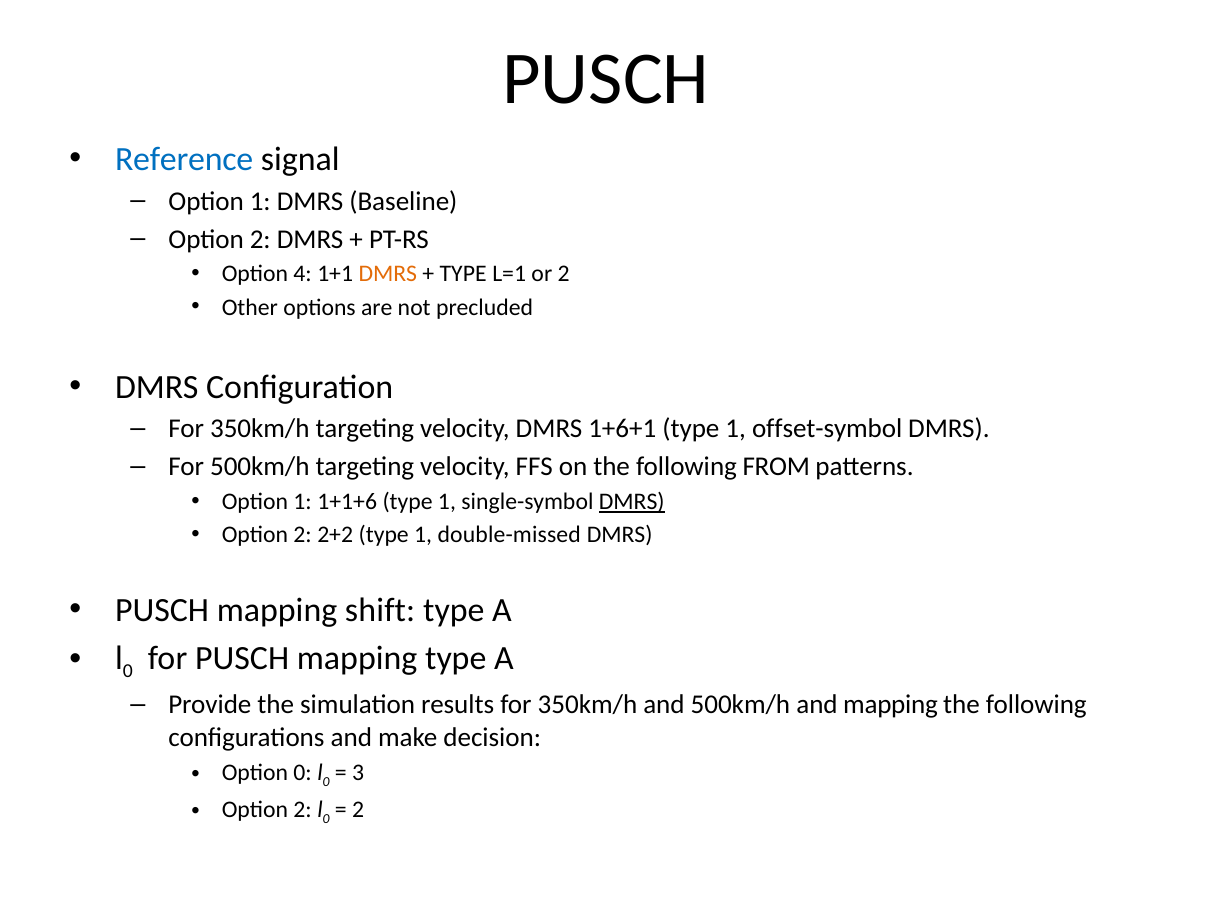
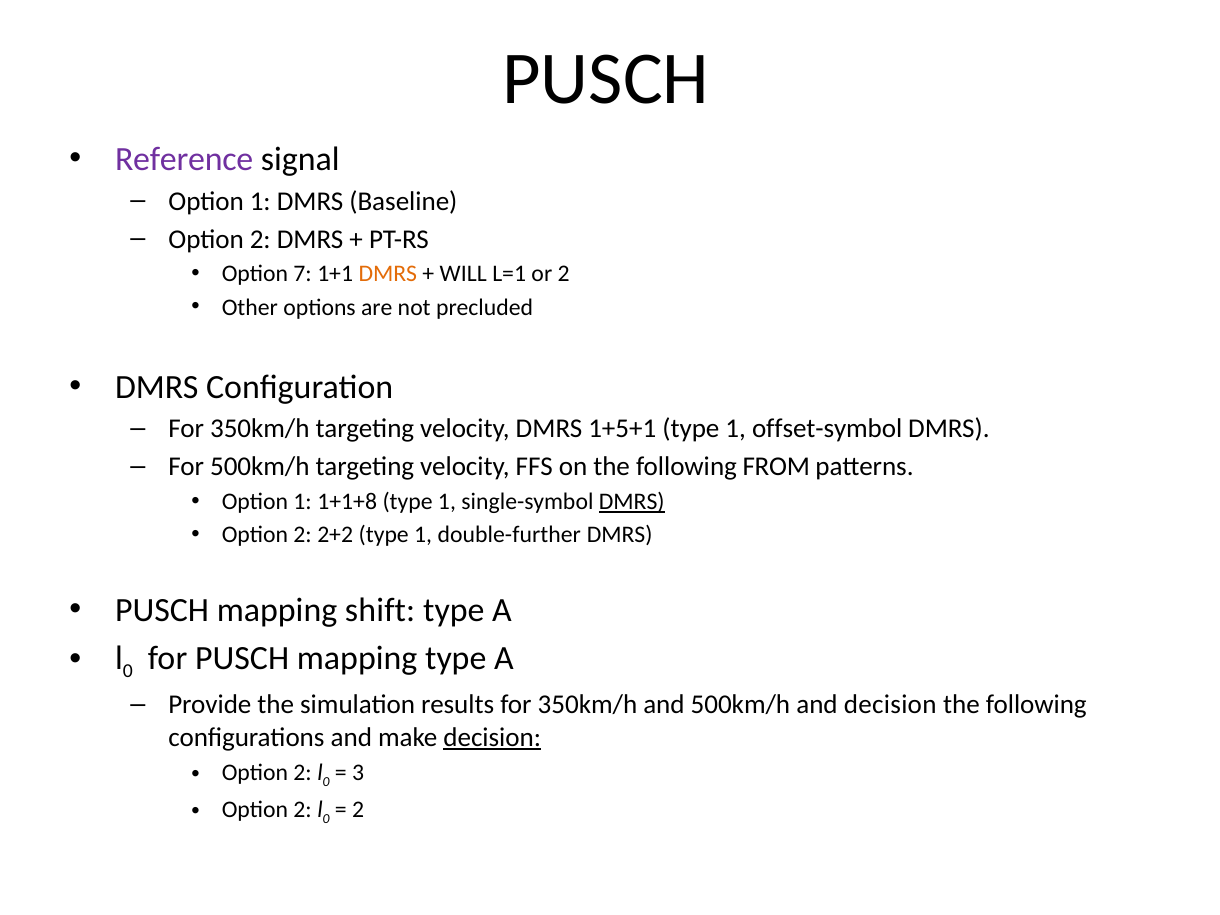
Reference colour: blue -> purple (184, 160)
4: 4 -> 7 (303, 274)
TYPE: TYPE -> WILL (463, 274)
1+6+1: 1+6+1 -> 1+5+1 (622, 429)
1+1+6: 1+1+6 -> 1+1+8 (347, 502)
double-missed: double-missed -> double-further (509, 535)
and mapping: mapping -> decision (890, 705)
decision underline: none -> present (492, 738)
0: 0 -> 2 (303, 773)
